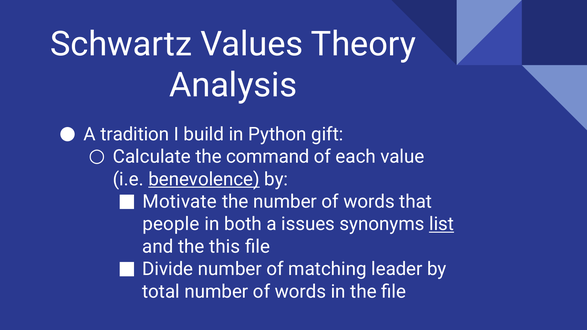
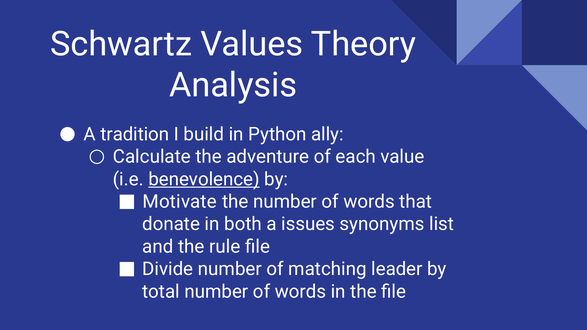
gift: gift -> ally (327, 134)
command: command -> adventure (268, 157)
people: people -> donate (171, 224)
list underline: present -> none (442, 224)
this: this -> rule (225, 247)
